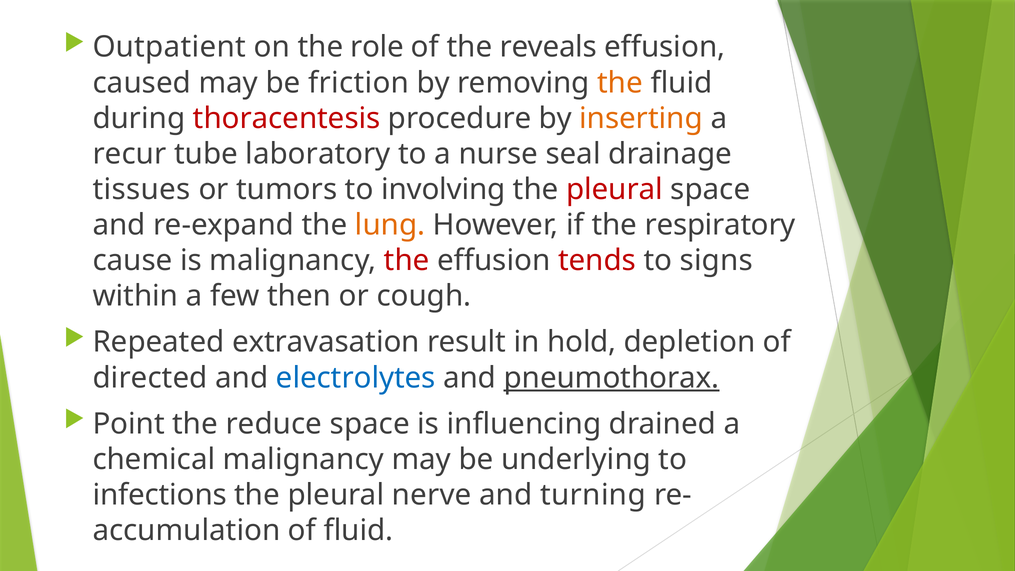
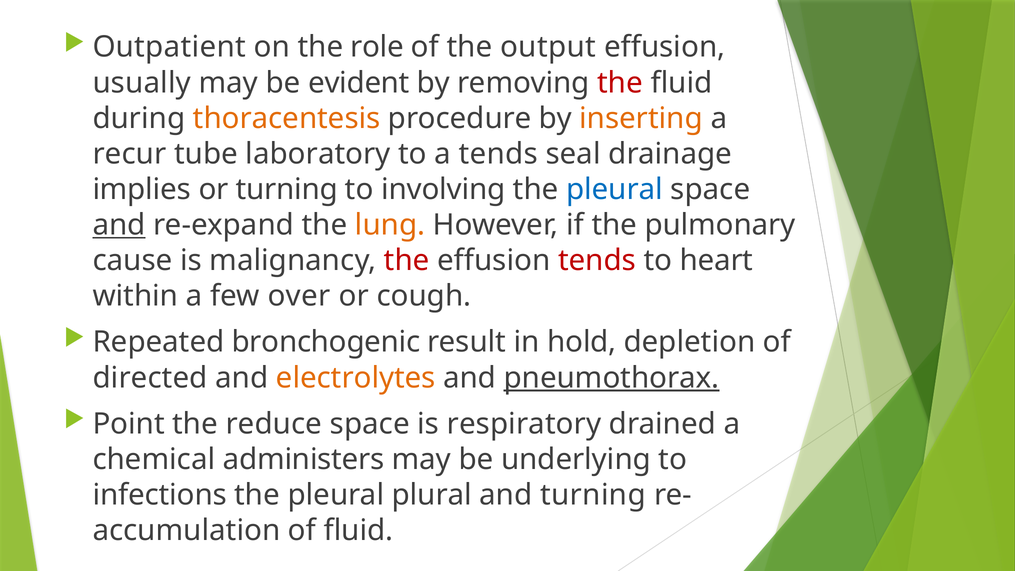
reveals: reveals -> output (548, 47)
caused: caused -> usually (142, 83)
friction: friction -> evident (359, 83)
the colour: orange -> red (620, 83)
thoracentesis colour: red -> orange (287, 118)
a nurse: nurse -> tends (498, 154)
tissues: tissues -> implies (142, 189)
or tumors: tumors -> turning (287, 189)
pleural colour: red -> blue (615, 189)
and underline: none -> present (119, 225)
respiratory: respiratory -> pulmonary (720, 225)
signs: signs -> heart (717, 260)
then: then -> over (299, 296)
extravasation: extravasation -> bronchogenic (326, 342)
electrolytes colour: blue -> orange (356, 378)
influencing: influencing -> respiratory (524, 424)
chemical malignancy: malignancy -> administers (304, 459)
nerve: nerve -> plural (432, 495)
